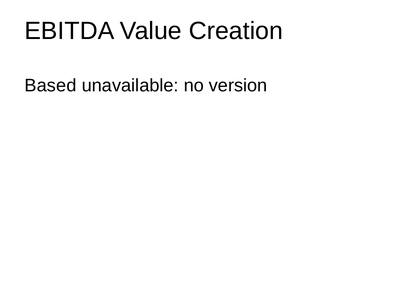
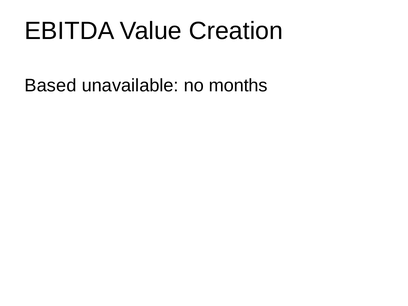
version: version -> months (238, 86)
